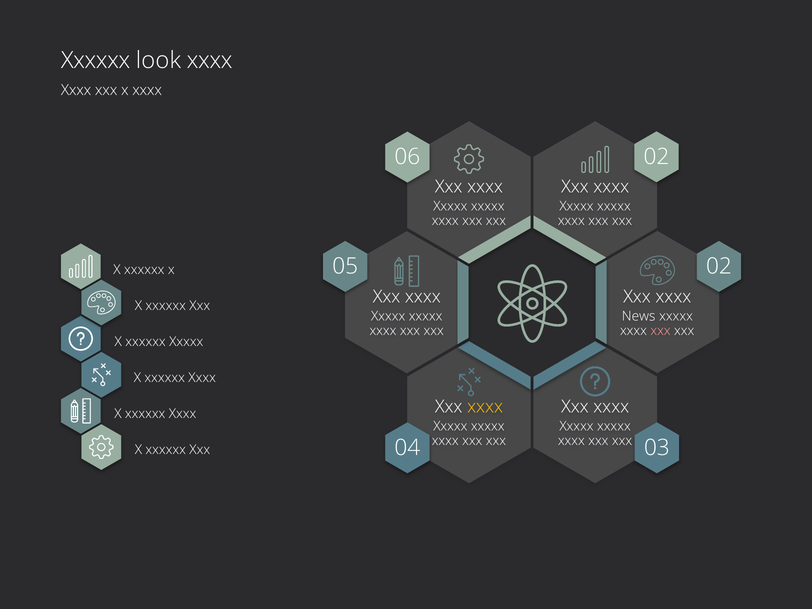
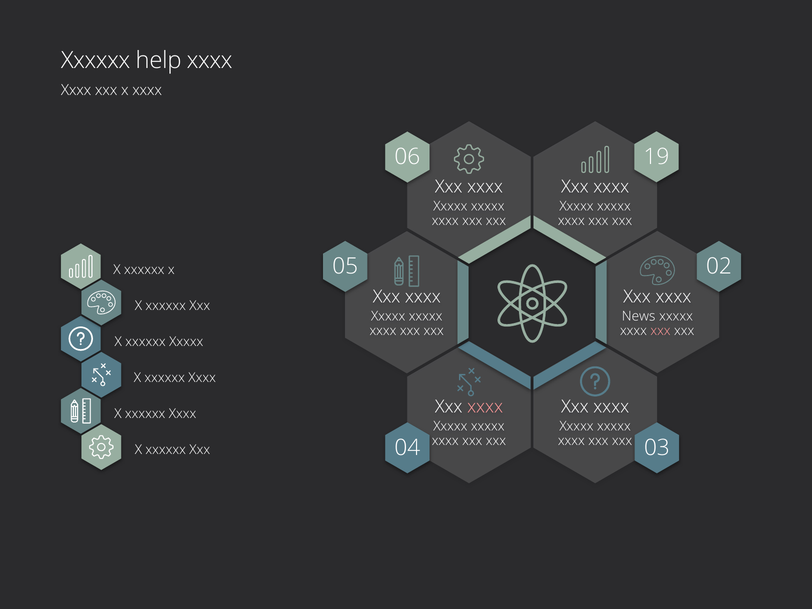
look: look -> help (159, 61)
06 02: 02 -> 19 (656, 157)
xxxx colour: yellow -> pink (485, 407)
